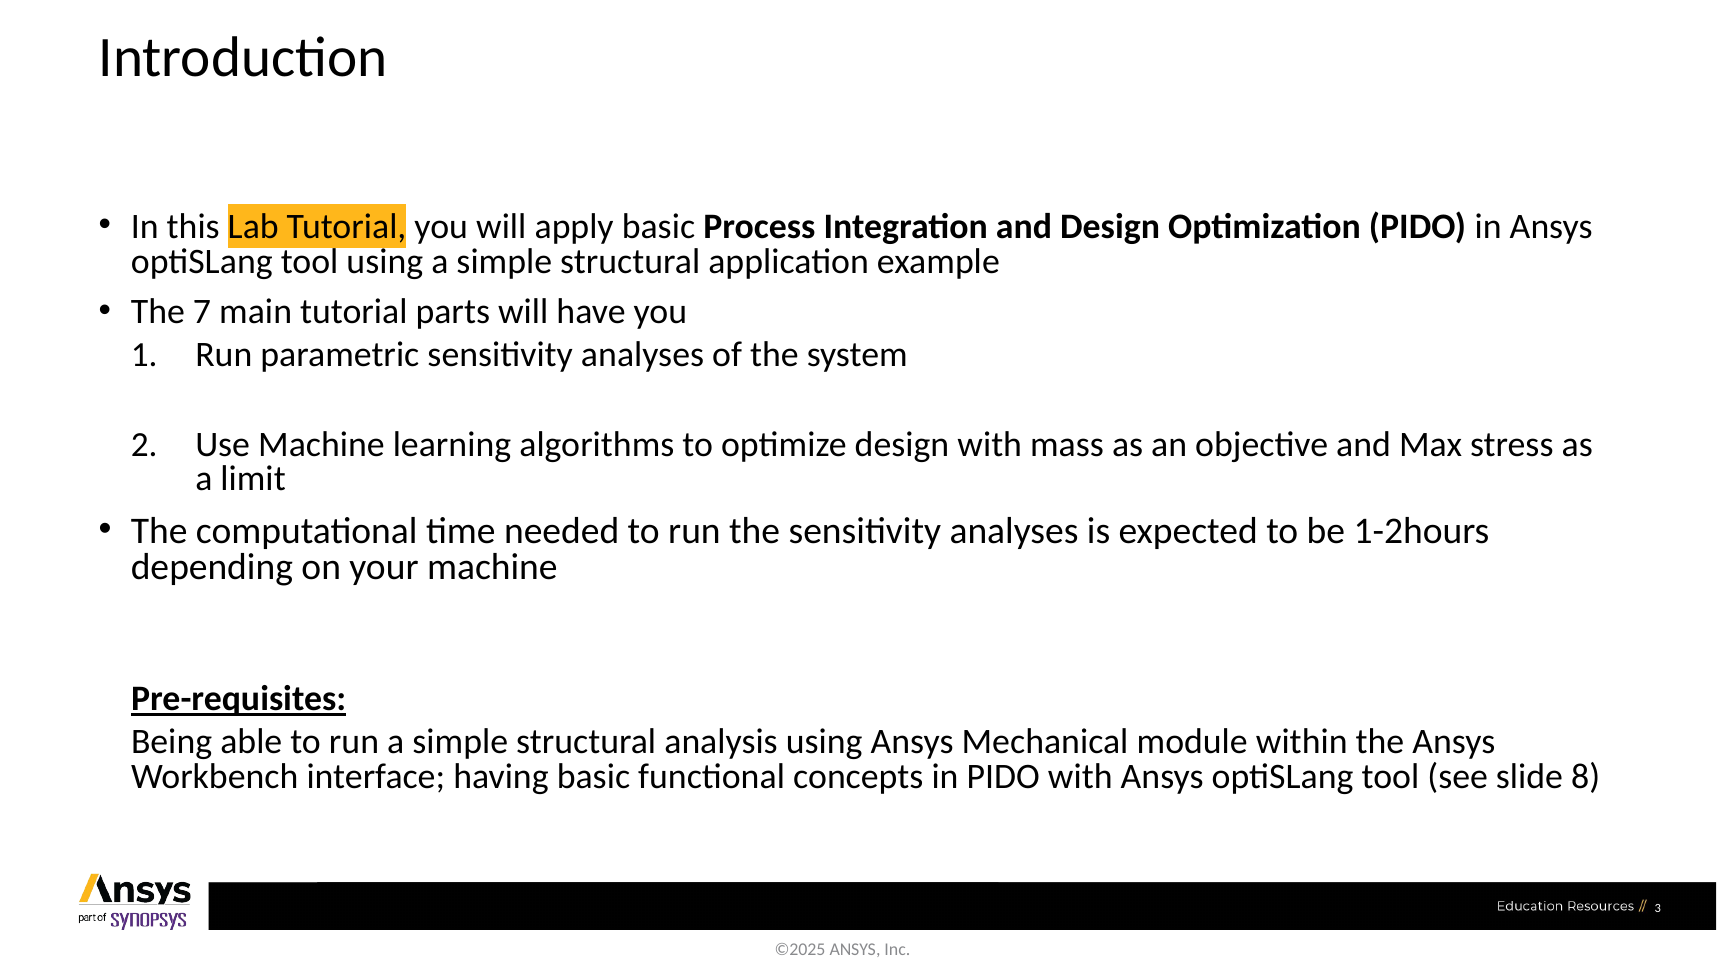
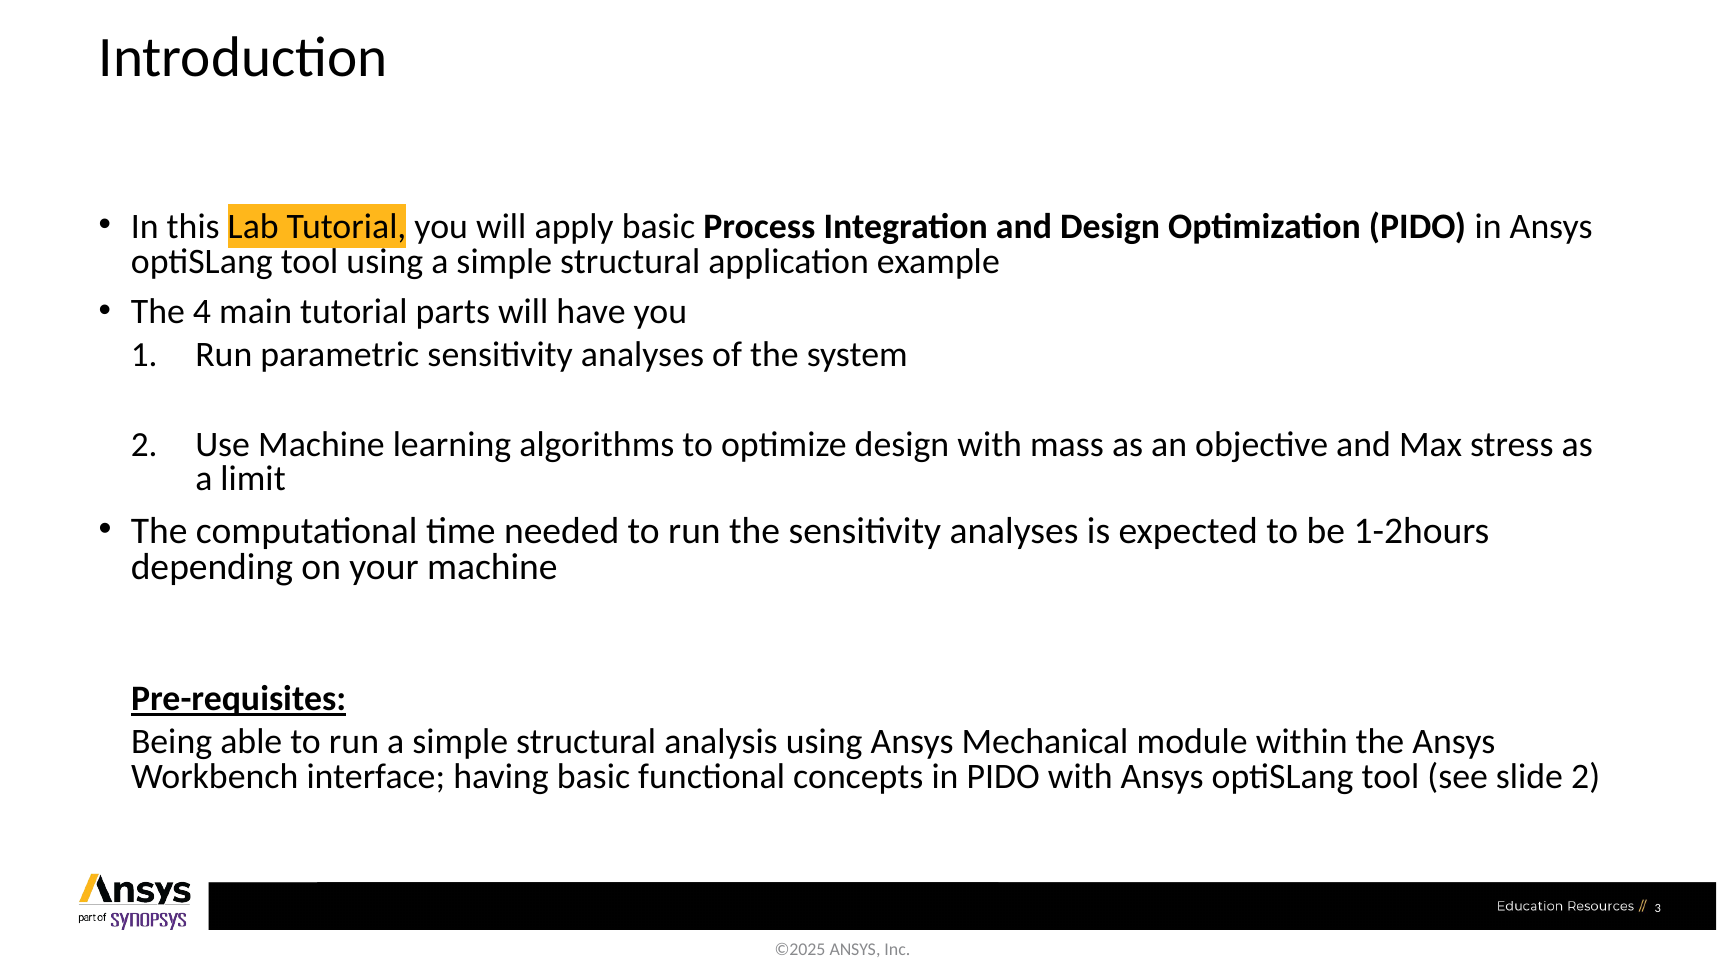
7: 7 -> 4 (202, 312)
slide 8: 8 -> 2 (1586, 776)
